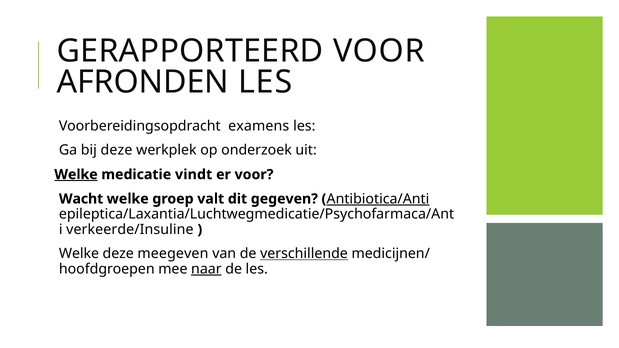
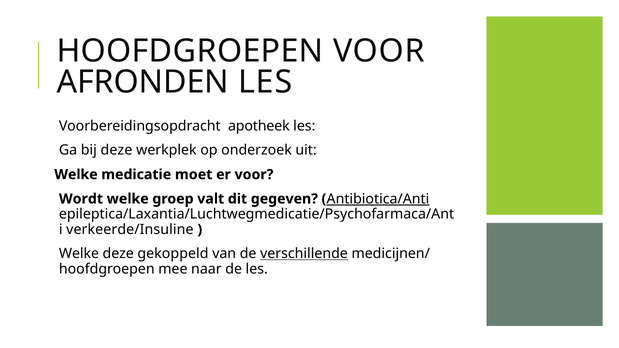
GERAPPORTEERD: GERAPPORTEERD -> HOOFDGROEPEN (190, 51)
examens: examens -> apotheek (259, 126)
Welke underline: present -> none (76, 175)
vindt: vindt -> moet (194, 175)
Wacht: Wacht -> Wordt (81, 199)
meegeven: meegeven -> gekoppeld (173, 254)
naar underline: present -> none (206, 269)
